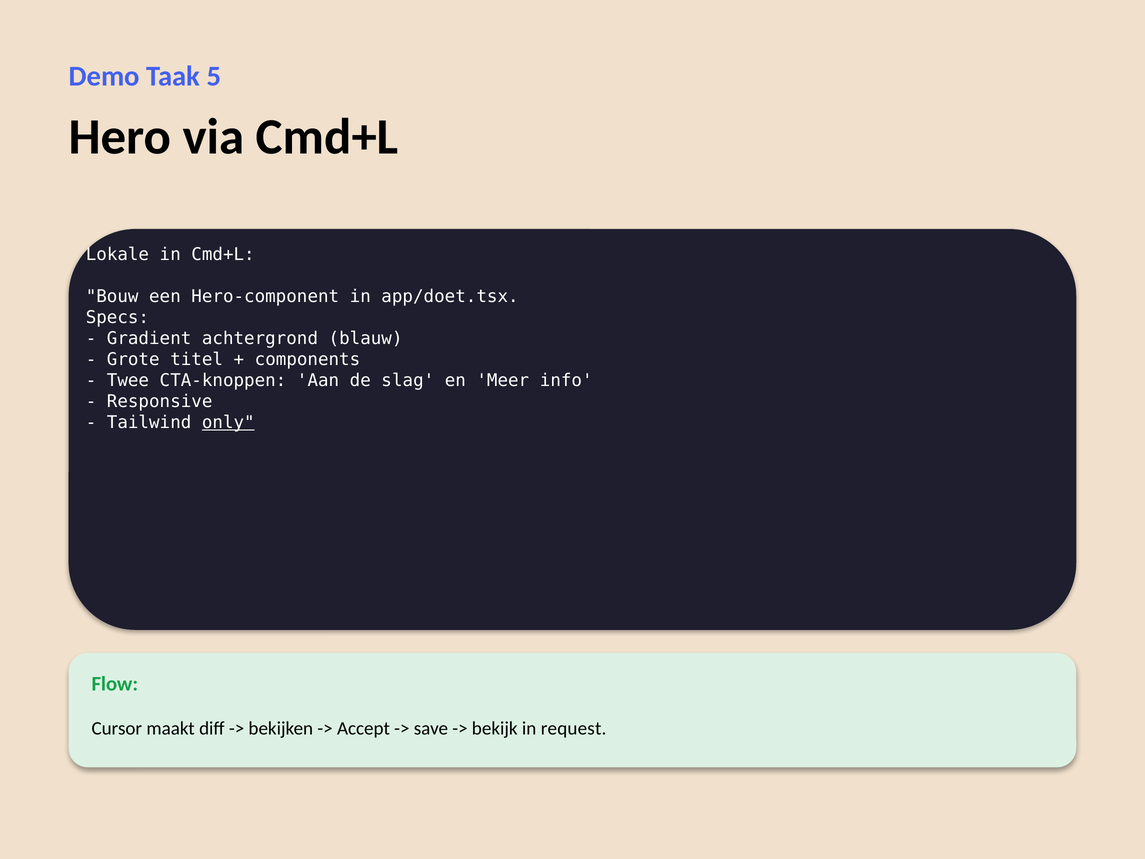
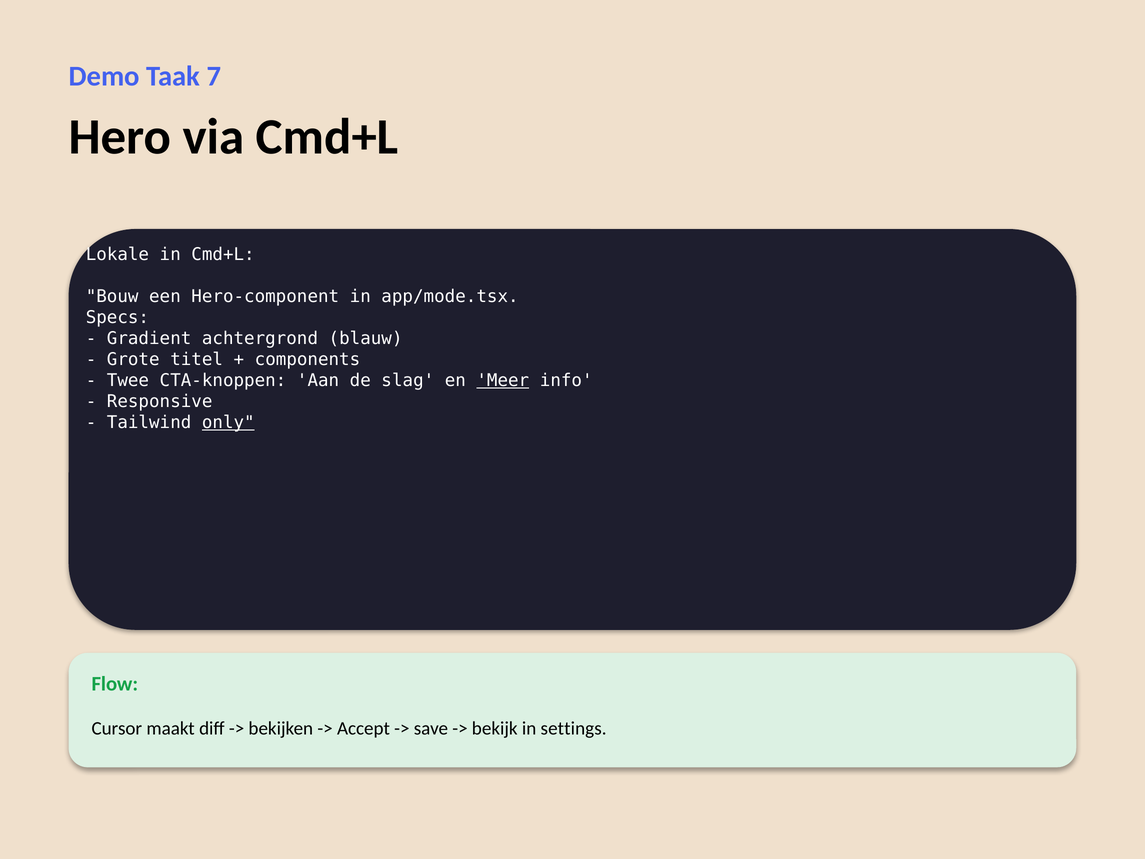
5: 5 -> 7 (214, 76)
app/doet.tsx: app/doet.tsx -> app/mode.tsx (450, 296)
Meer underline: none -> present (503, 380)
request: request -> settings (574, 728)
